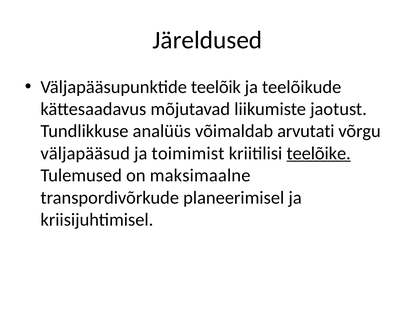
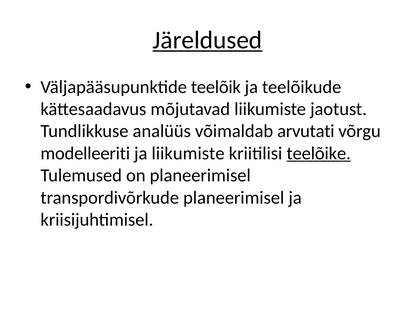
Järeldused underline: none -> present (207, 40)
väljapääsud: väljapääsud -> modelleeriti (85, 153)
ja toimimist: toimimist -> liikumiste (188, 153)
on maksimaalne: maksimaalne -> planeerimisel (200, 176)
